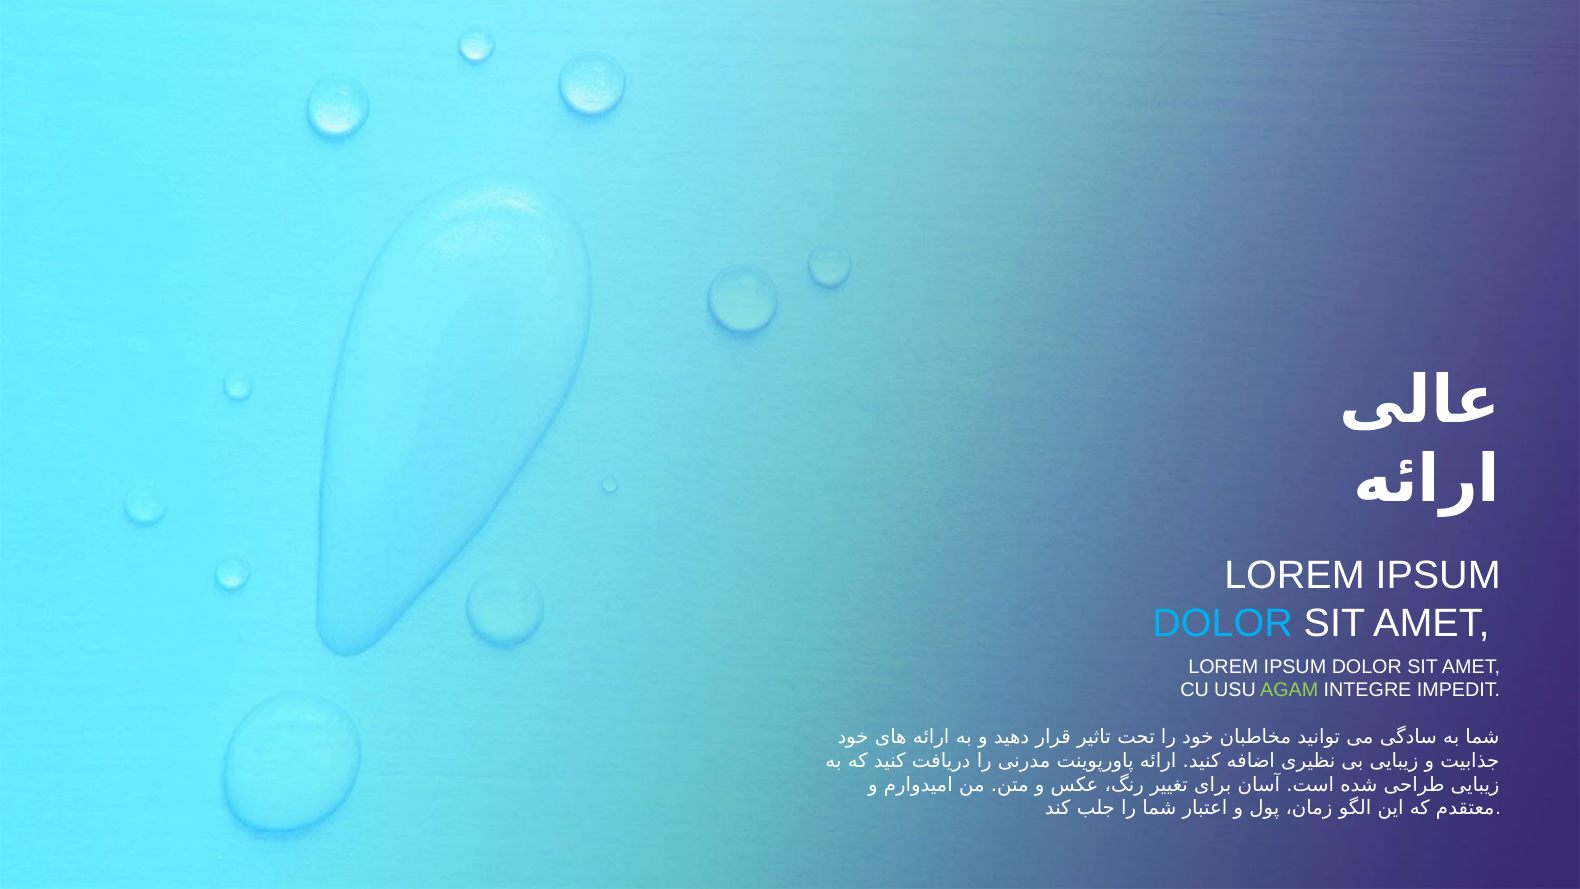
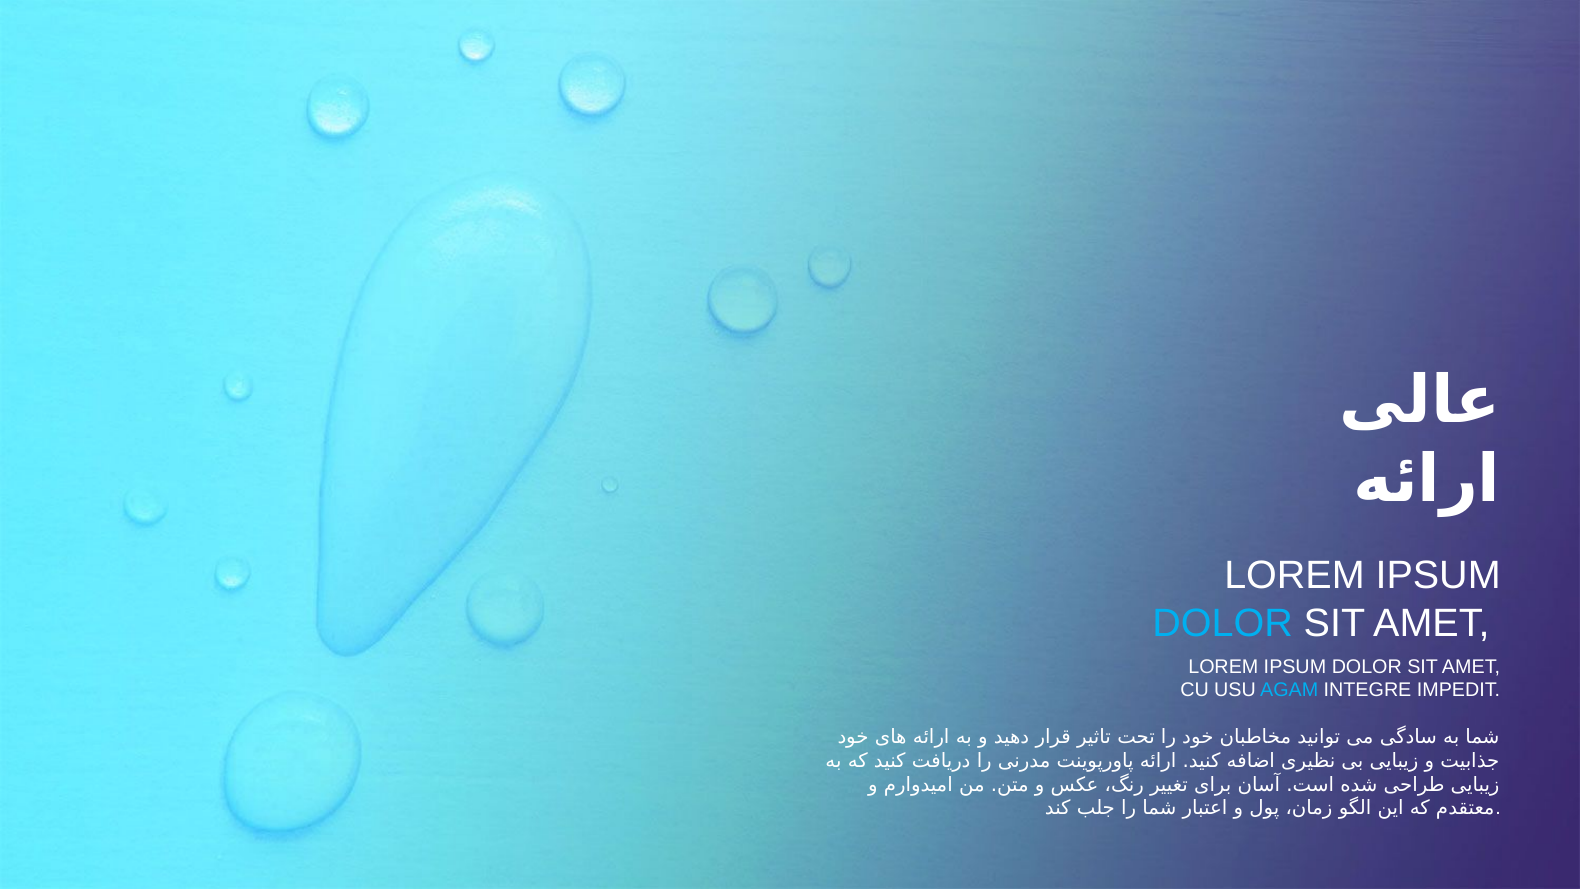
AGAM colour: light green -> light blue (1289, 690)
